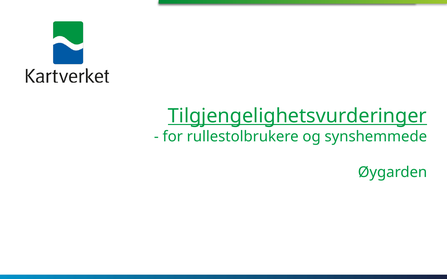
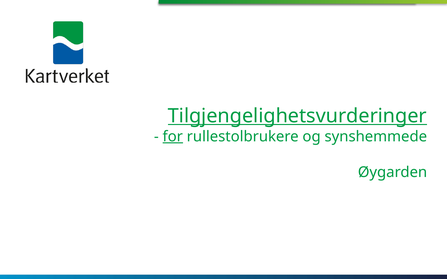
for underline: none -> present (173, 137)
